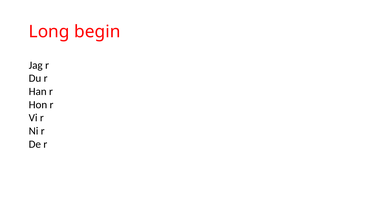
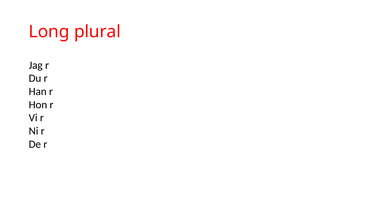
begin: begin -> plural (97, 32)
